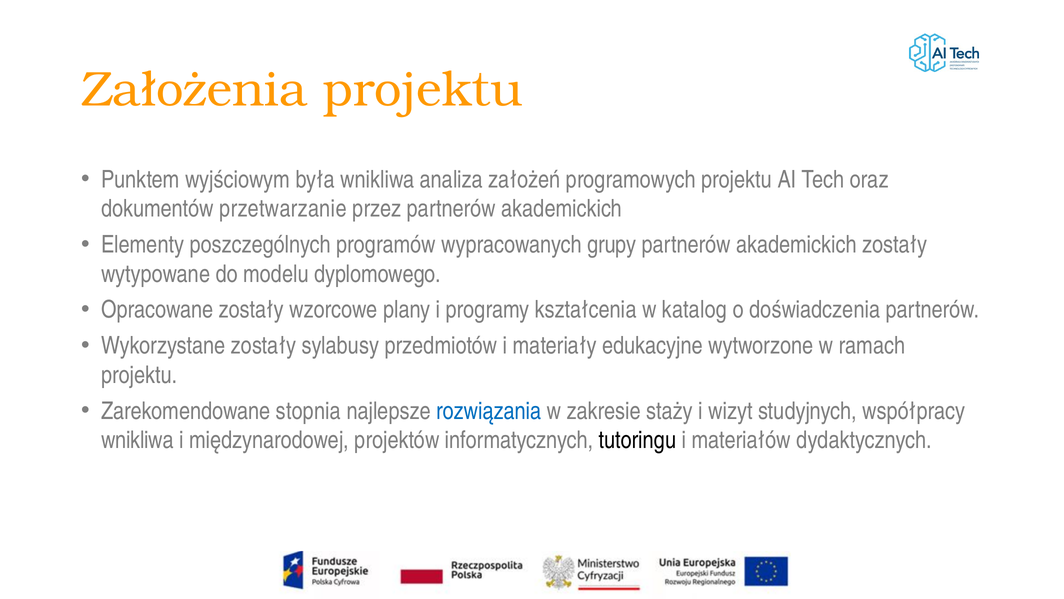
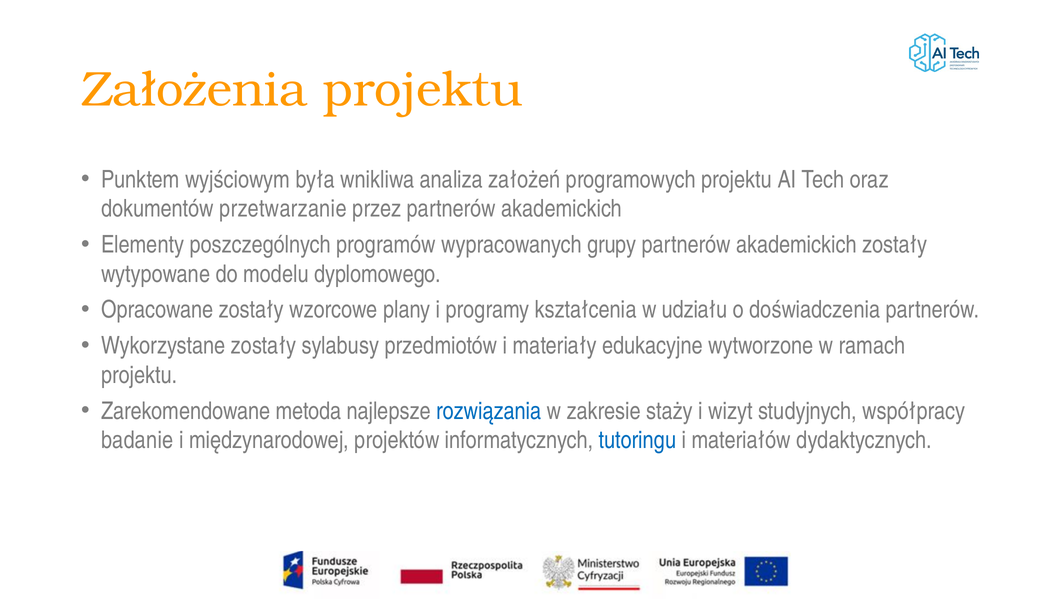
katalog: katalog -> udziału (695, 310)
stopnia: stopnia -> metoda (309, 411)
wnikliwa: wnikliwa -> badanie (137, 440)
tutoringu colour: black -> blue (637, 440)
